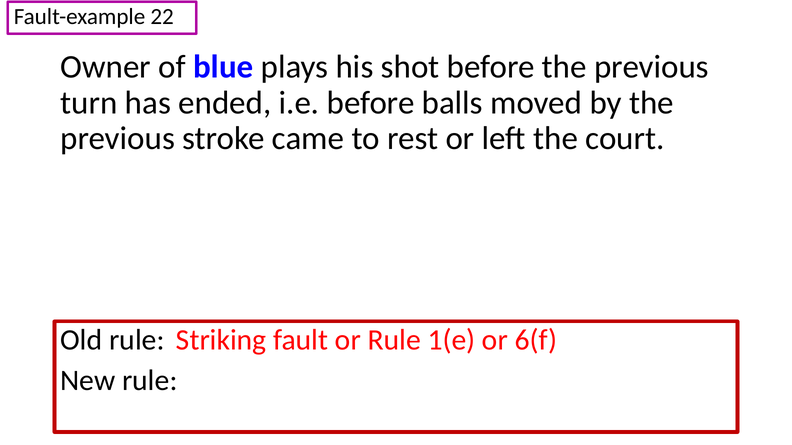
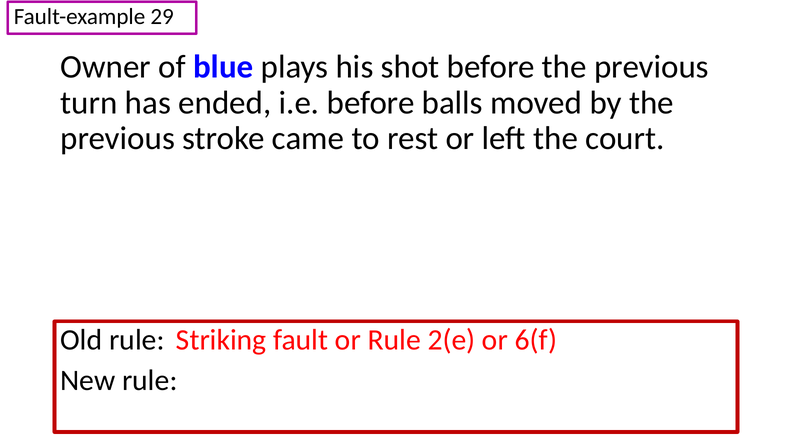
22: 22 -> 29 (162, 17)
1(e: 1(e -> 2(e (451, 340)
